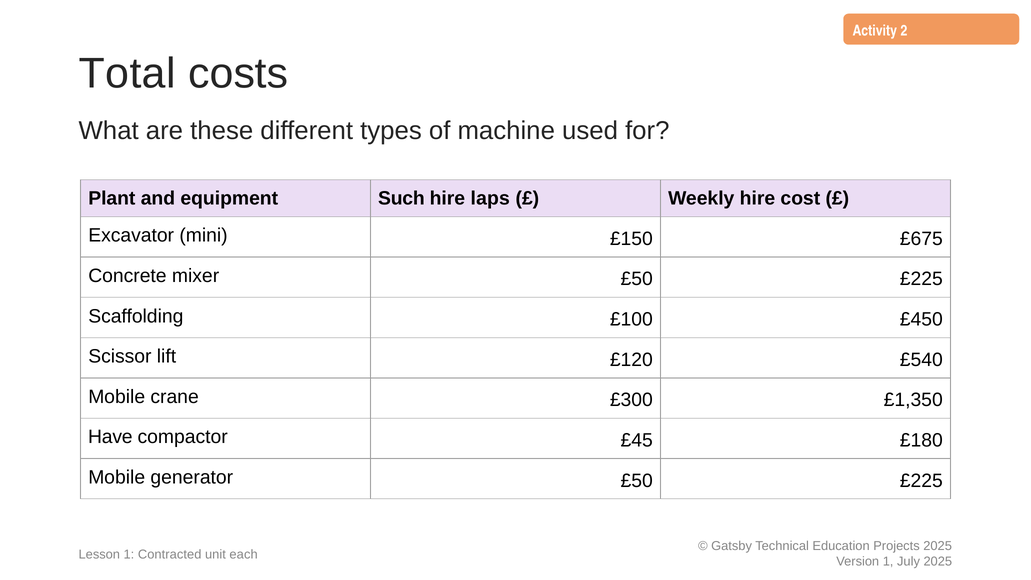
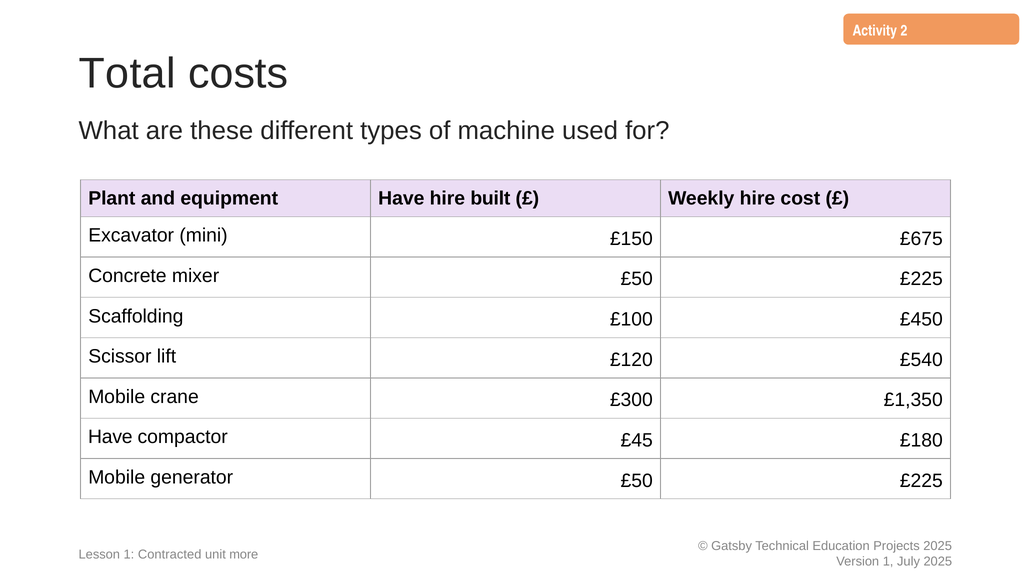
equipment Such: Such -> Have (401, 198)
laps: laps -> built (490, 198)
each: each -> more (244, 554)
